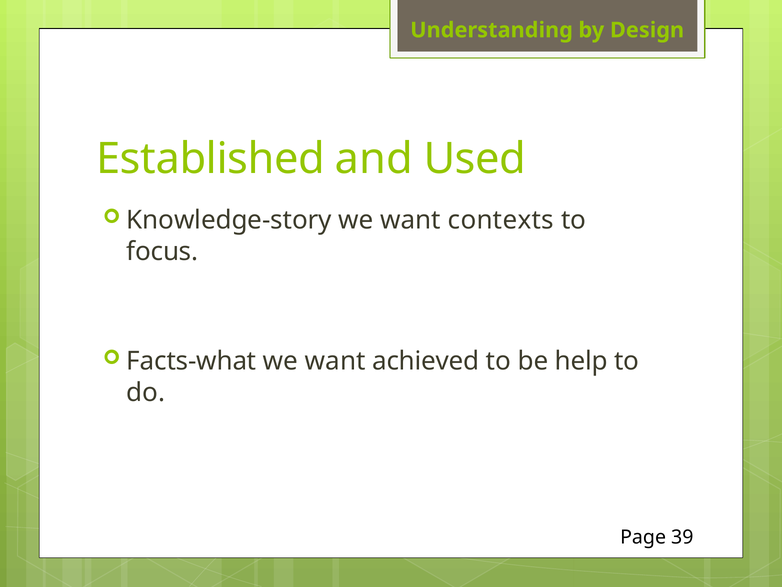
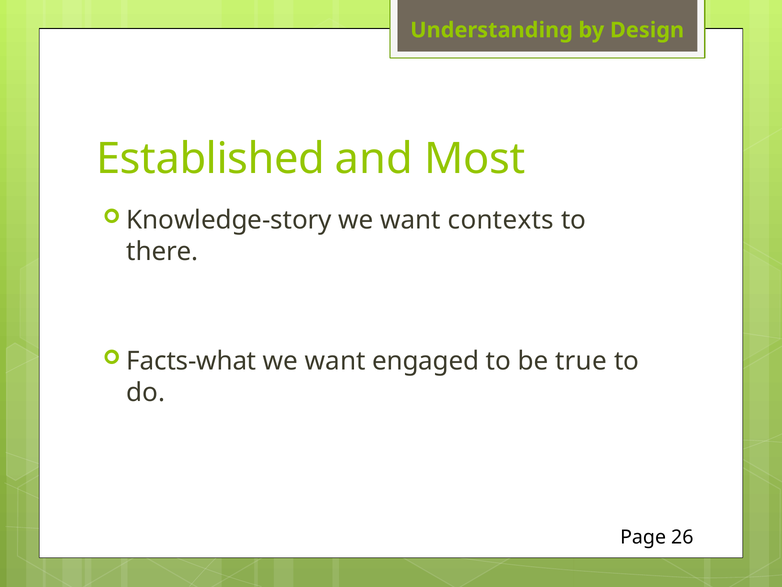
Used: Used -> Most (475, 159)
focus: focus -> there (162, 251)
achieved: achieved -> engaged (426, 361)
help: help -> true (581, 361)
39: 39 -> 26 (682, 537)
